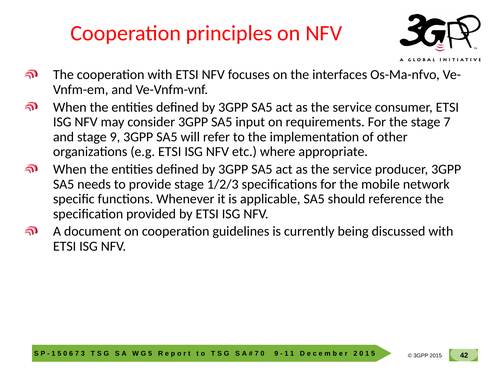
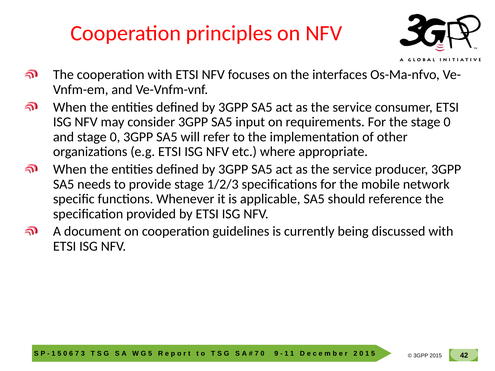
the stage 7: 7 -> 0 (447, 122)
and stage 9: 9 -> 0 (115, 137)
